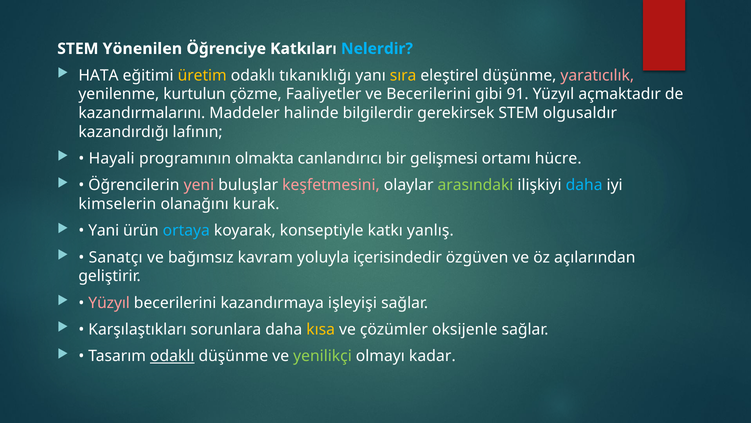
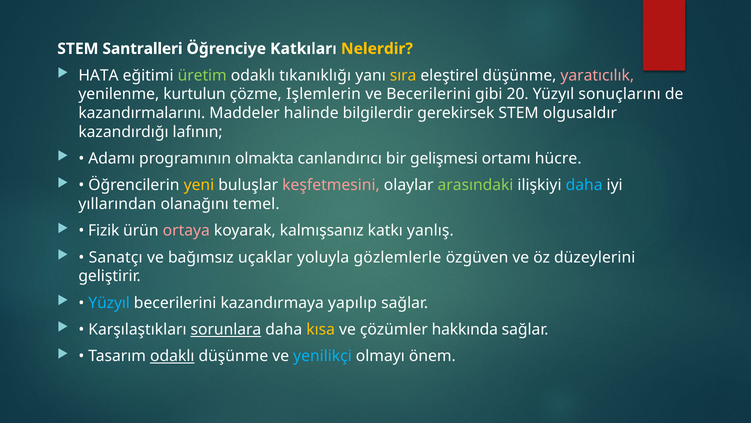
Yönenilen: Yönenilen -> Santralleri (143, 49)
Nelerdir colour: light blue -> yellow (377, 49)
üretim colour: yellow -> light green (202, 75)
Faaliyetler: Faaliyetler -> Işlemlerin (324, 94)
91: 91 -> 20 (518, 94)
açmaktadır: açmaktadır -> sonuçlarını (620, 94)
Hayali: Hayali -> Adamı (112, 158)
yeni colour: pink -> yellow (199, 185)
kimselerin: kimselerin -> yıllarından (117, 204)
kurak: kurak -> temel (256, 204)
Yani: Yani -> Fizik (104, 230)
ortaya colour: light blue -> pink (186, 230)
konseptiyle: konseptiyle -> kalmışsanız (322, 230)
kavram: kavram -> uçaklar (265, 257)
içerisindedir: içerisindedir -> gözlemlerle (397, 257)
açılarından: açılarından -> düzeylerini (595, 257)
Yüzyıl colour: pink -> light blue (109, 302)
işleyişi: işleyişi -> yapılıp (352, 302)
sorunlara underline: none -> present (226, 329)
oksijenle: oksijenle -> hakkında (465, 329)
yenilikçi colour: light green -> light blue (322, 356)
kadar: kadar -> önem (432, 356)
